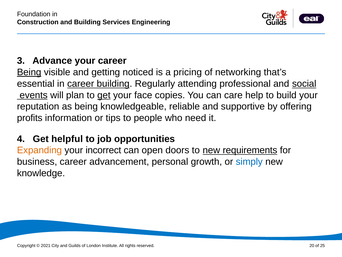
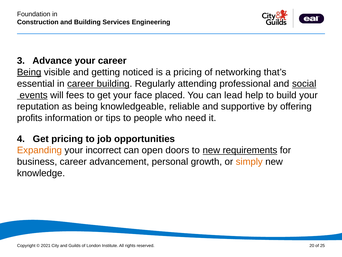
plan: plan -> fees (75, 95)
get underline: present -> none (104, 95)
copies: copies -> placed (170, 95)
care: care -> lead (233, 95)
Get helpful: helpful -> pricing (67, 139)
simply colour: blue -> orange (249, 161)
